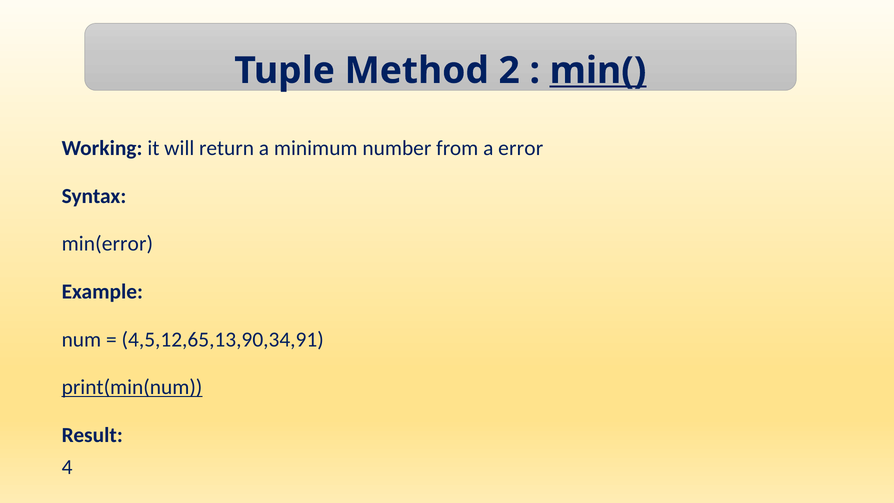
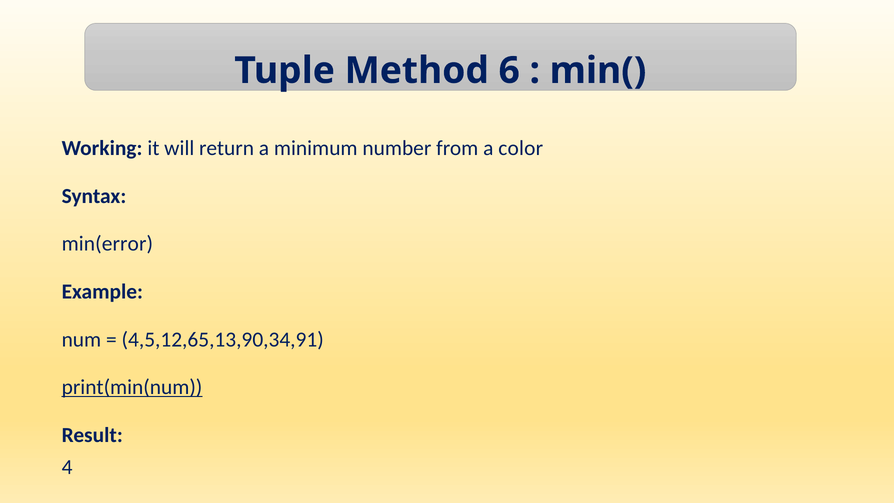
2: 2 -> 6 (509, 71)
min( underline: present -> none (598, 71)
error: error -> color (521, 148)
